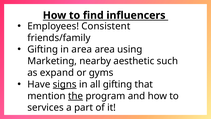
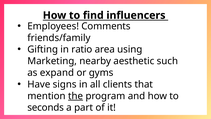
Consistent: Consistent -> Comments (106, 26)
in area: area -> ratio (82, 49)
signs underline: present -> none (65, 84)
all gifting: gifting -> clients (118, 84)
services: services -> seconds (46, 107)
